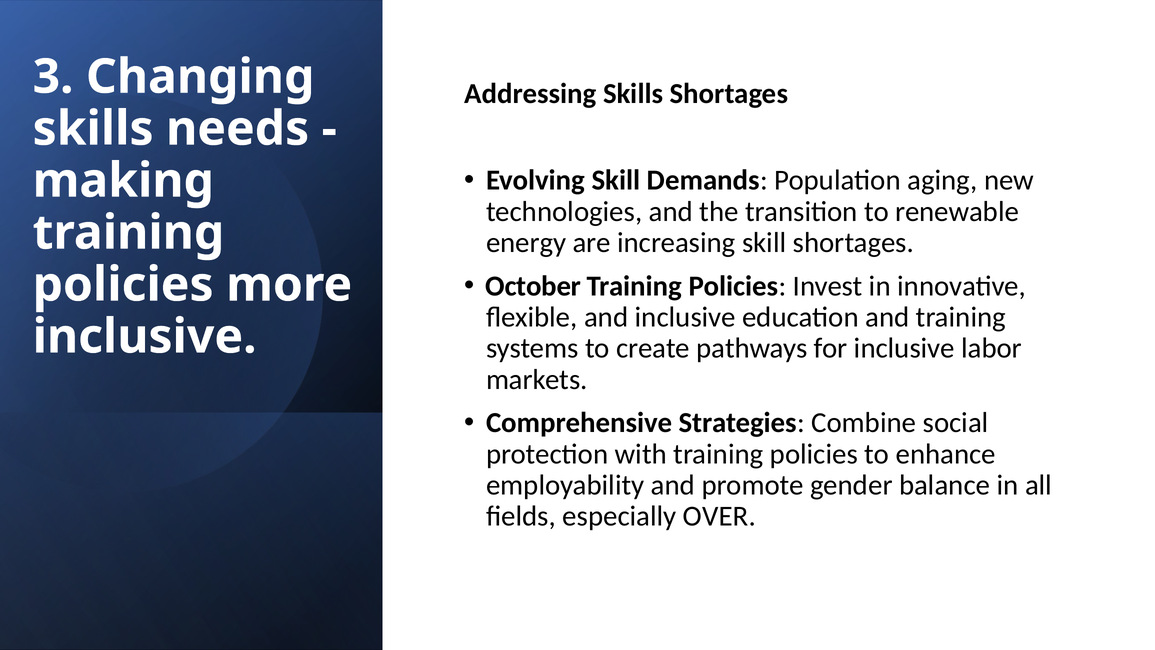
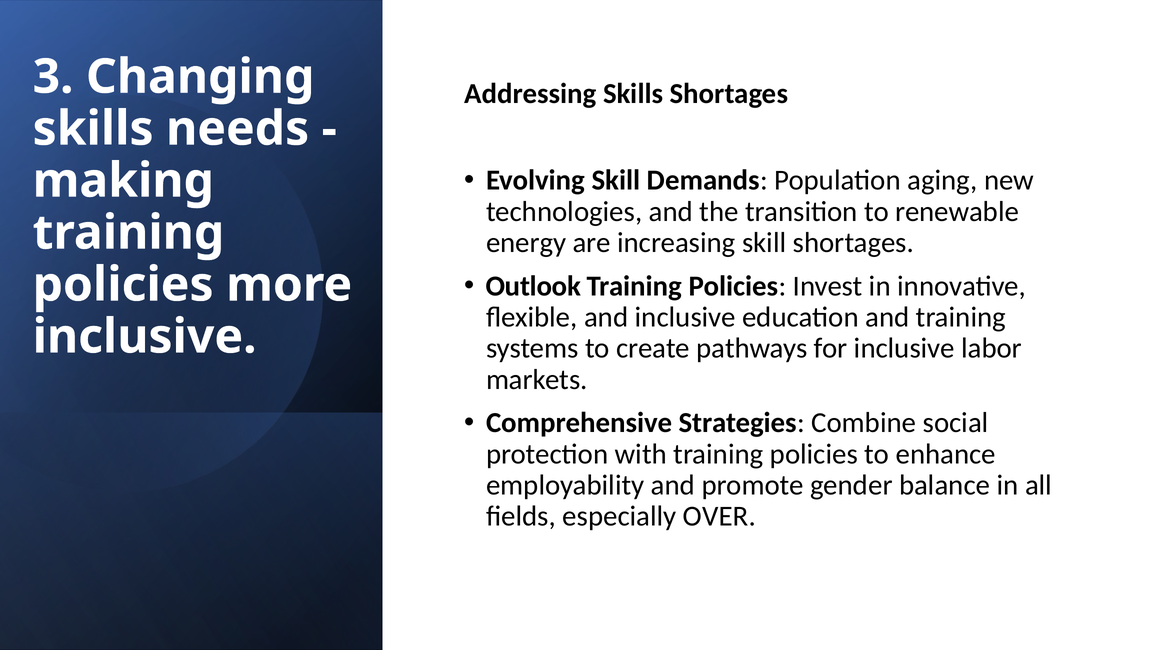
October: October -> Outlook (533, 286)
